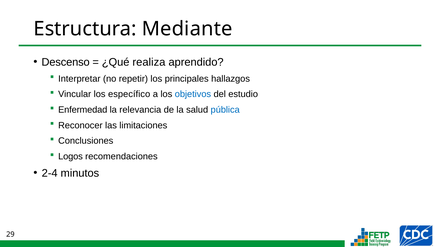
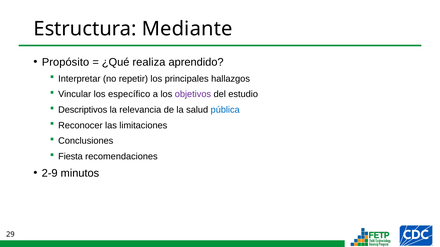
Descenso: Descenso -> Propósito (66, 62)
objetivos colour: blue -> purple (193, 94)
Enfermedad: Enfermedad -> Descriptivos (83, 110)
Logos: Logos -> Fiesta (71, 157)
2-4: 2-4 -> 2-9 (50, 174)
